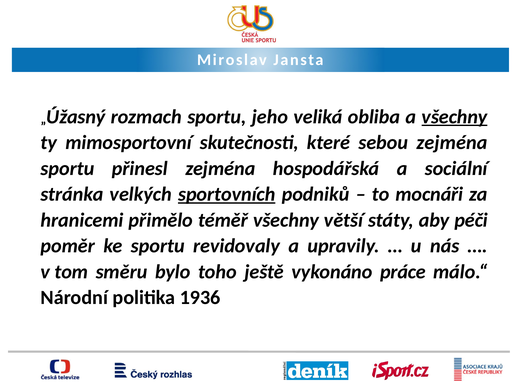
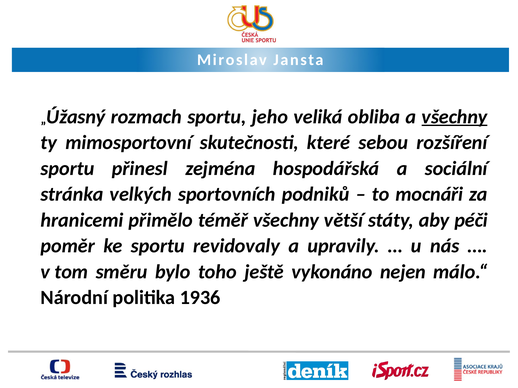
sebou zejména: zejména -> rozšíření (452, 143)
sportovních underline: present -> none (227, 195)
práce: práce -> nejen (403, 272)
